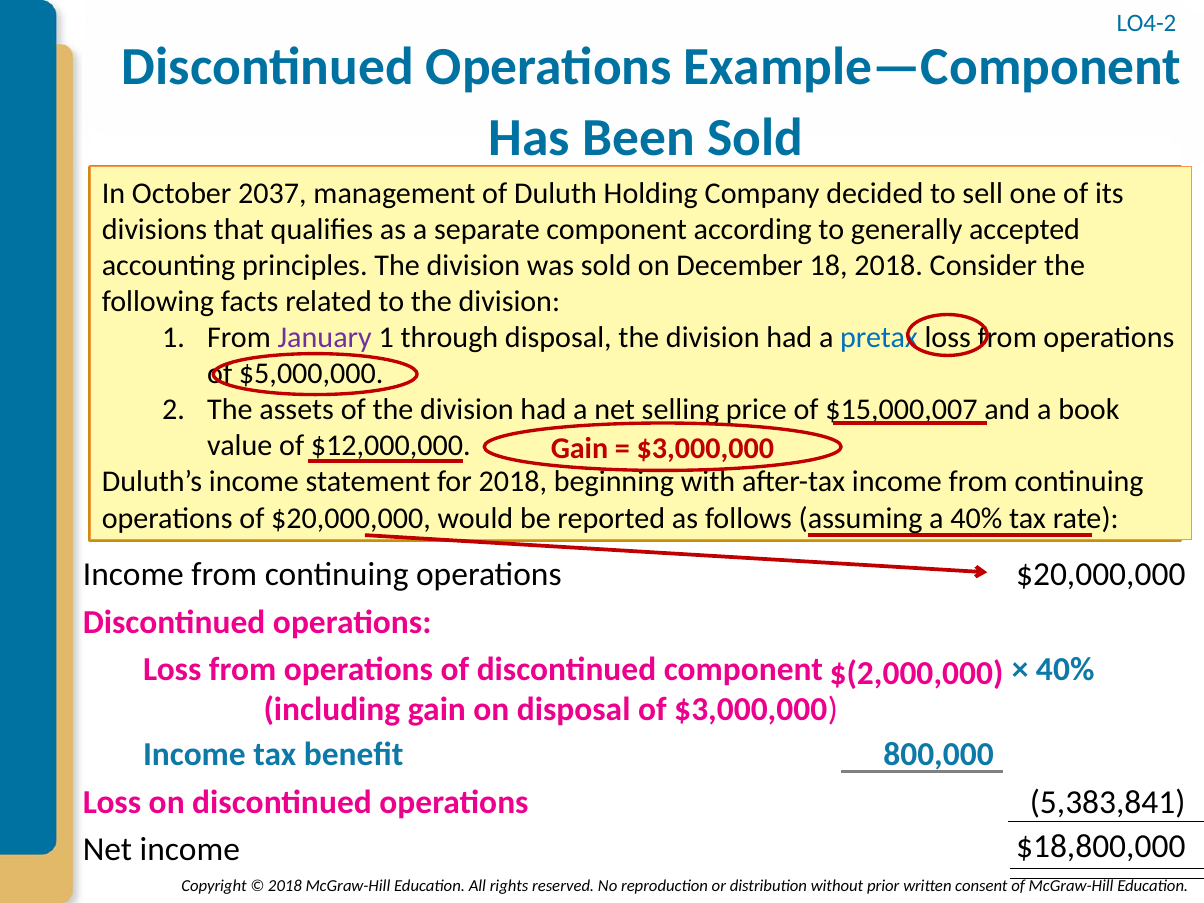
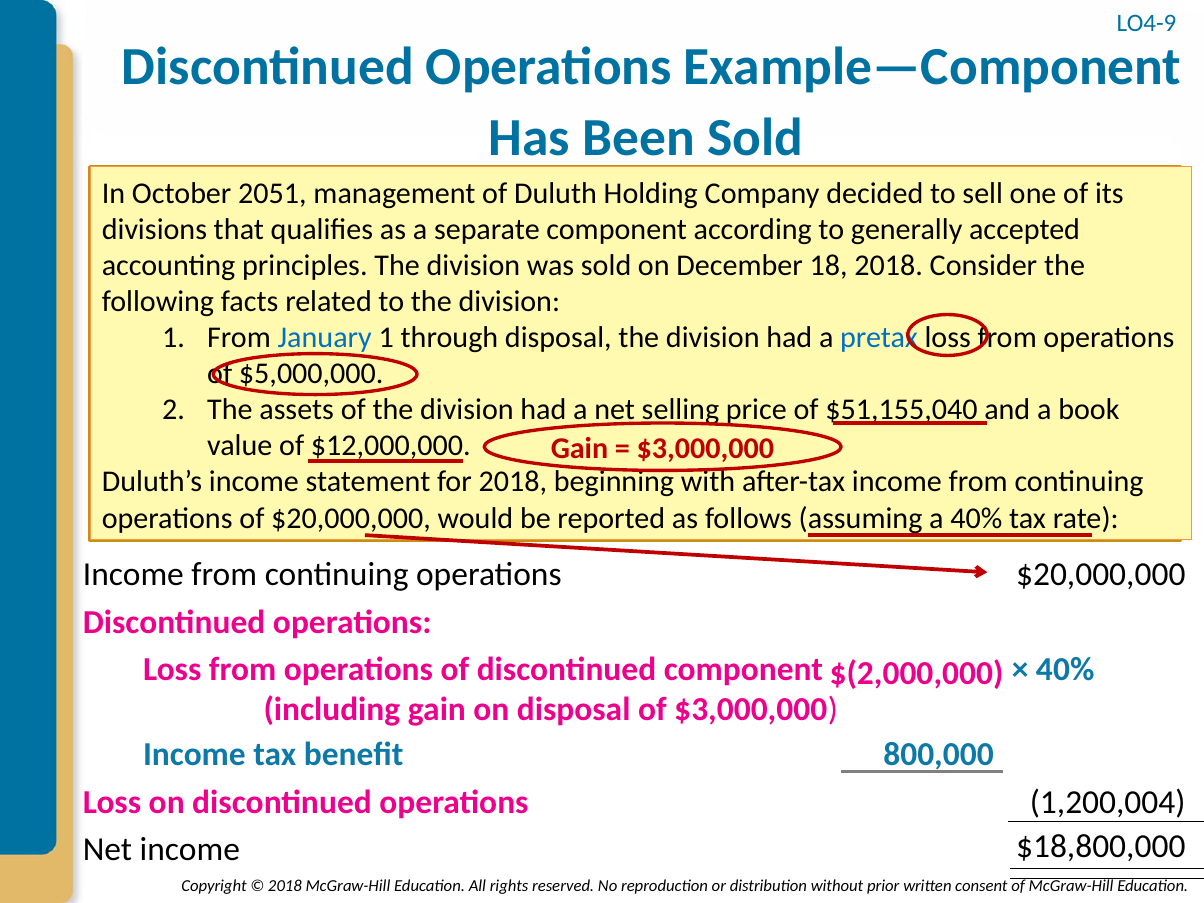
LO4-2: LO4-2 -> LO4-9 (1146, 24)
2037: 2037 -> 2051 (272, 193)
January colour: purple -> blue (325, 338)
$15,000,007: $15,000,007 -> $51,155,040 (902, 410)
5,383,841: 5,383,841 -> 1,200,004 (1108, 802)
